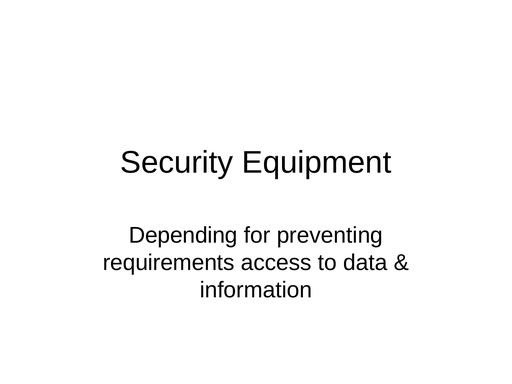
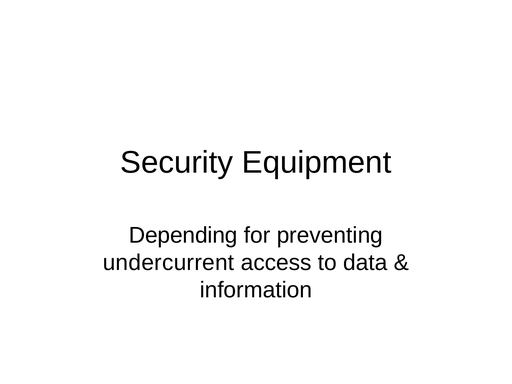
requirements: requirements -> undercurrent (168, 263)
